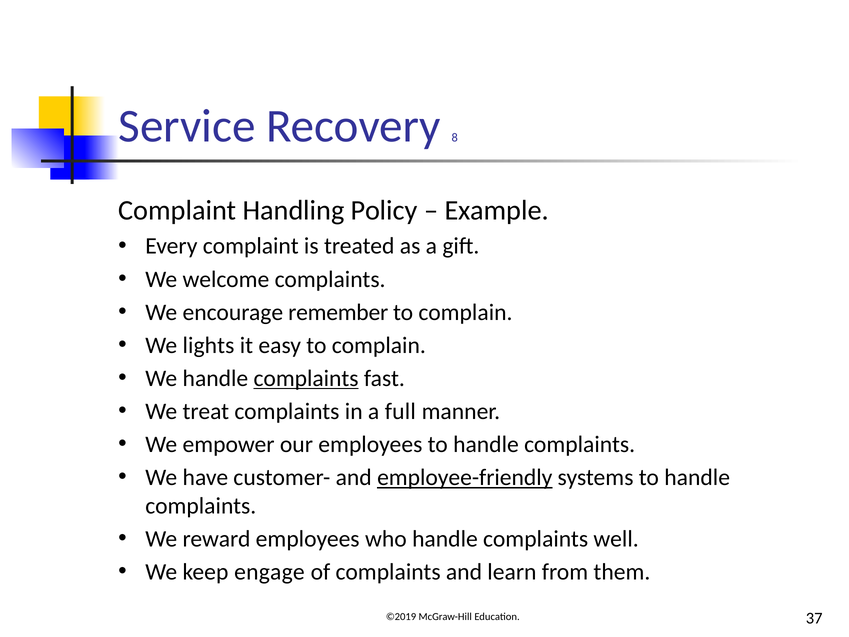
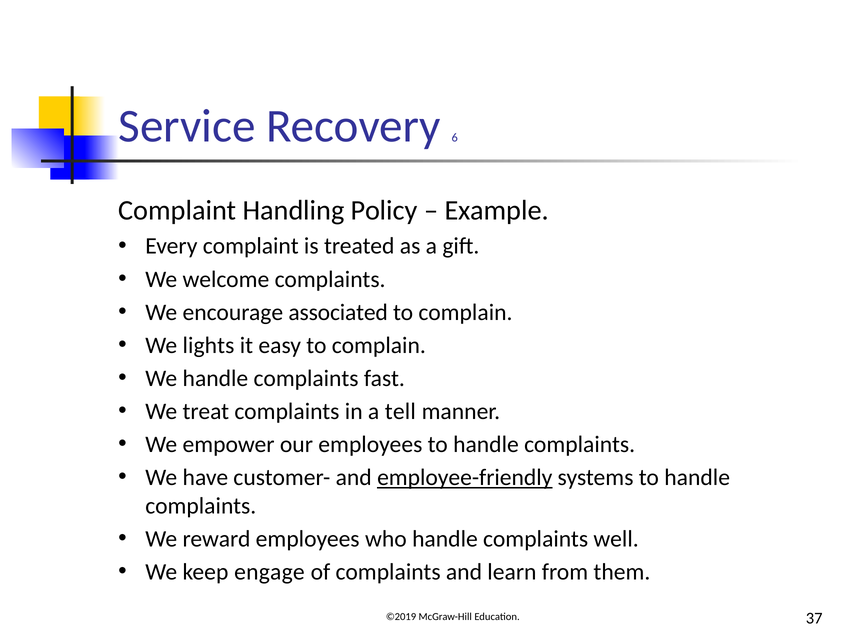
8: 8 -> 6 (455, 138)
remember: remember -> associated (338, 312)
complaints underline: present -> none (306, 378)
full: full -> tell (400, 411)
